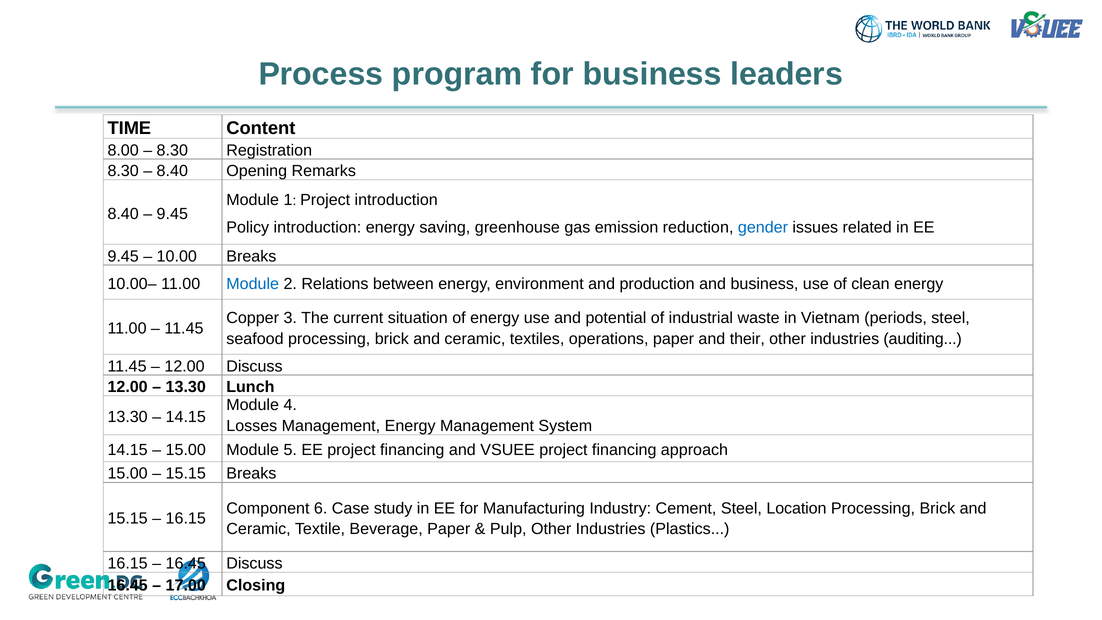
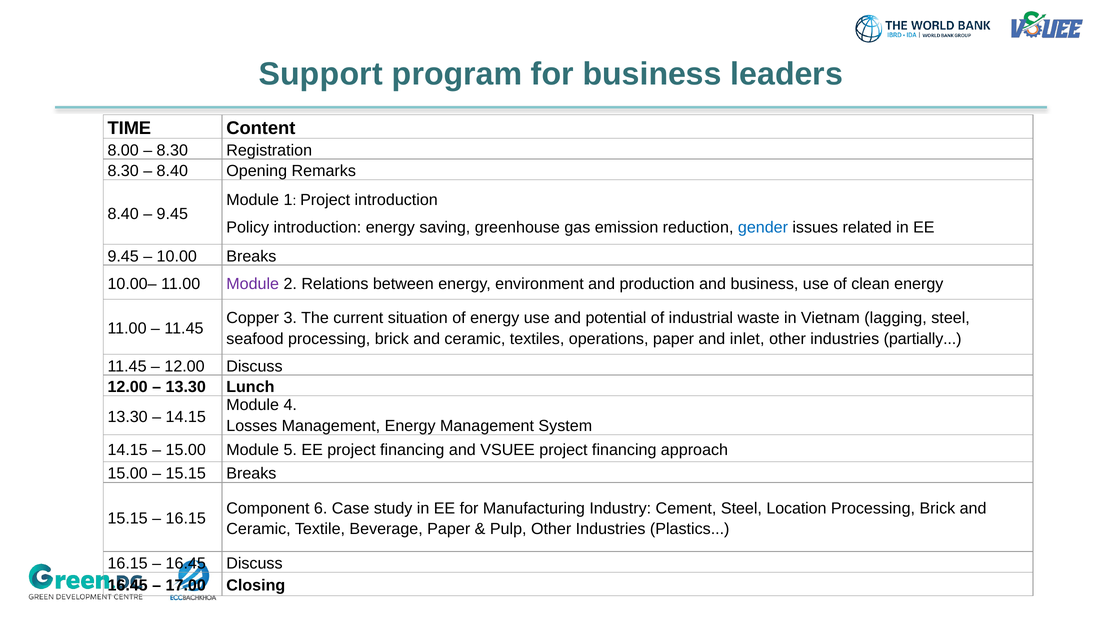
Process: Process -> Support (321, 74)
Module colour: blue -> purple (253, 284)
periods: periods -> lagging (896, 318)
their: their -> inlet (747, 339)
auditing: auditing -> partially (923, 339)
